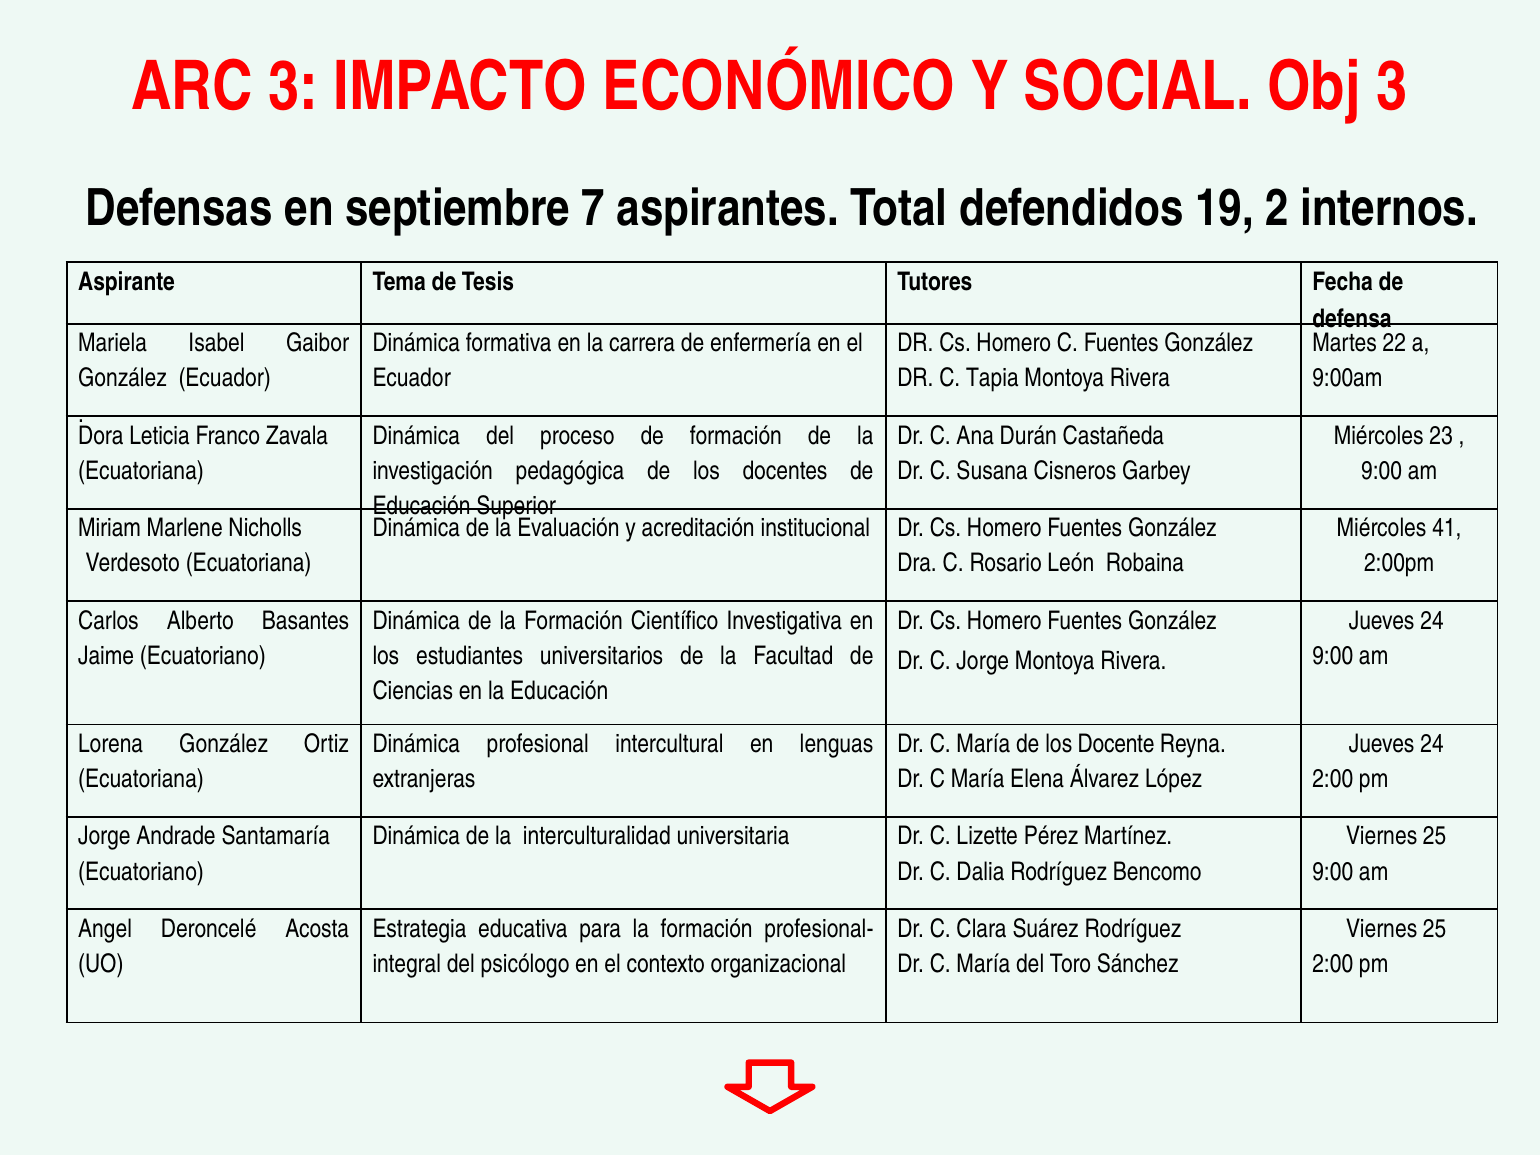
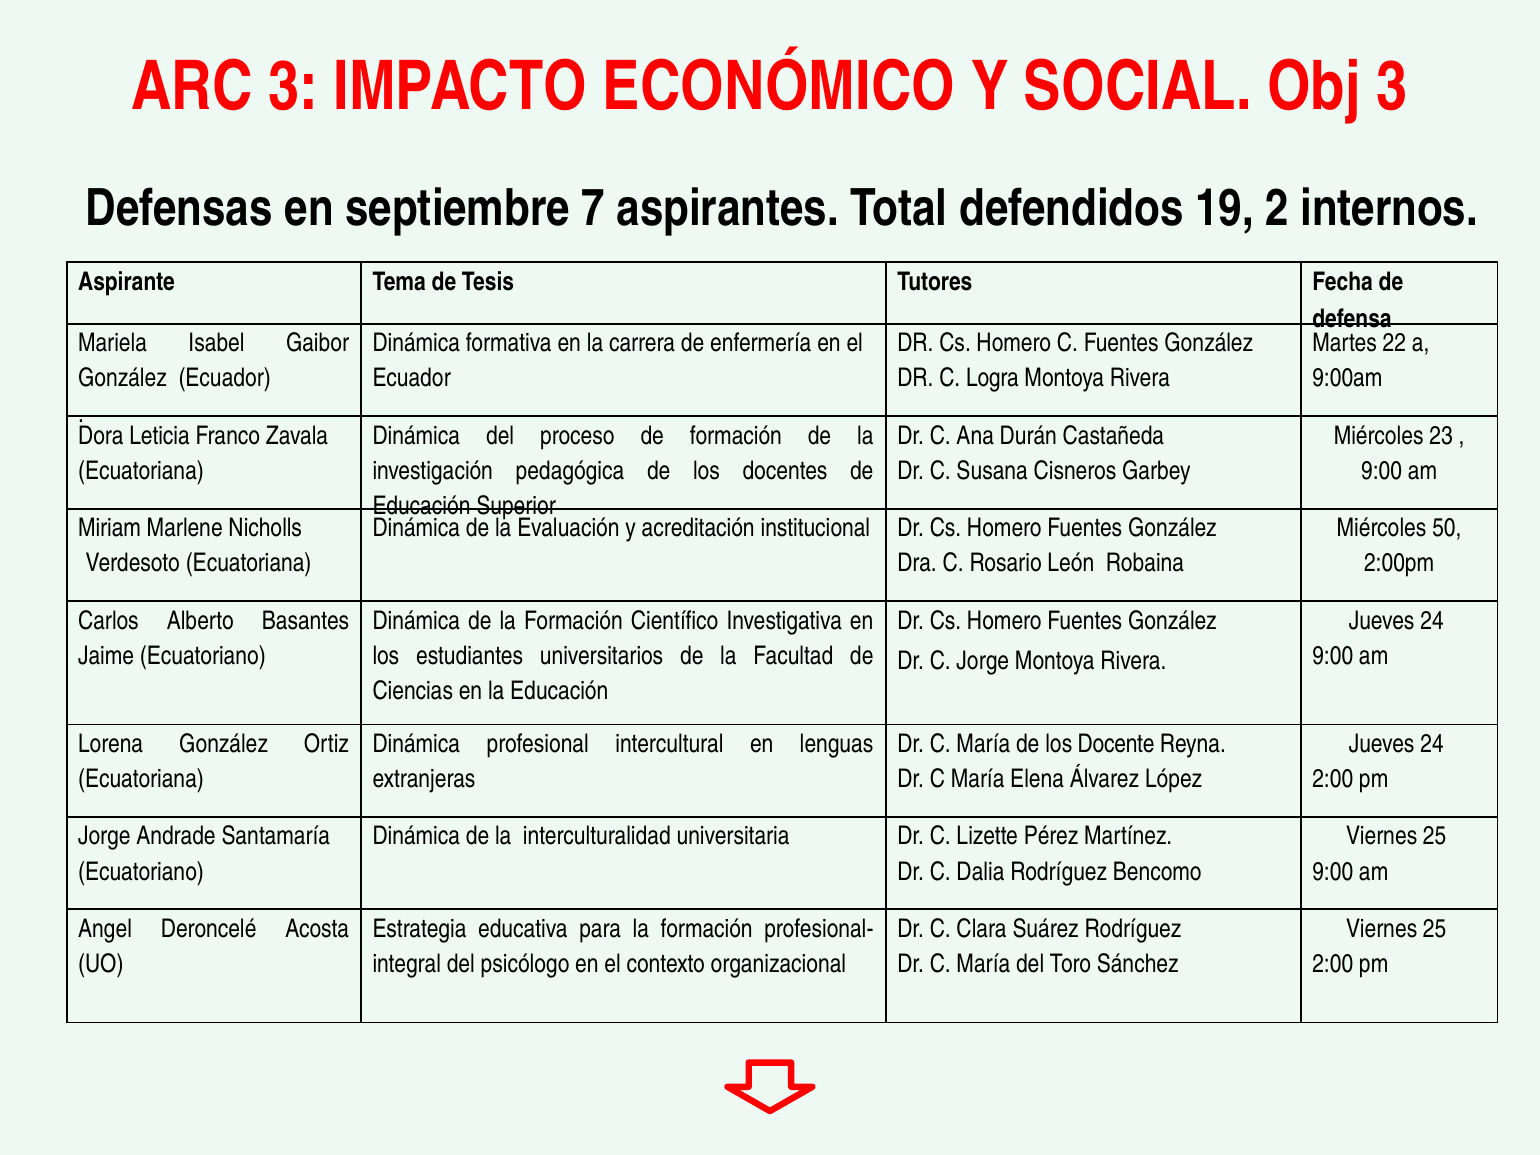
Tapia: Tapia -> Logra (992, 378)
41: 41 -> 50 (1447, 528)
